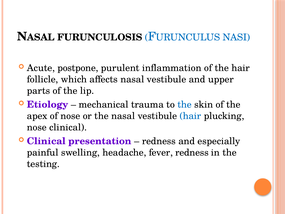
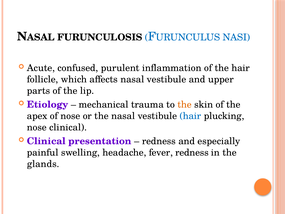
postpone: postpone -> confused (78, 68)
the colour: blue -> orange (185, 104)
testing: testing -> glands (43, 164)
